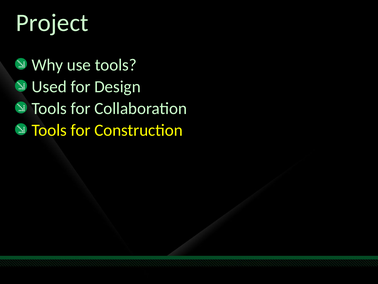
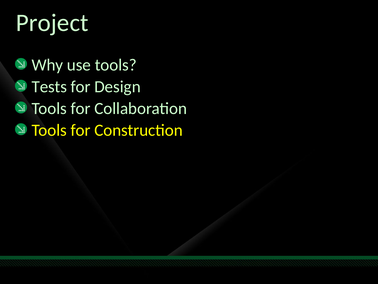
Used: Used -> Tests (49, 87)
